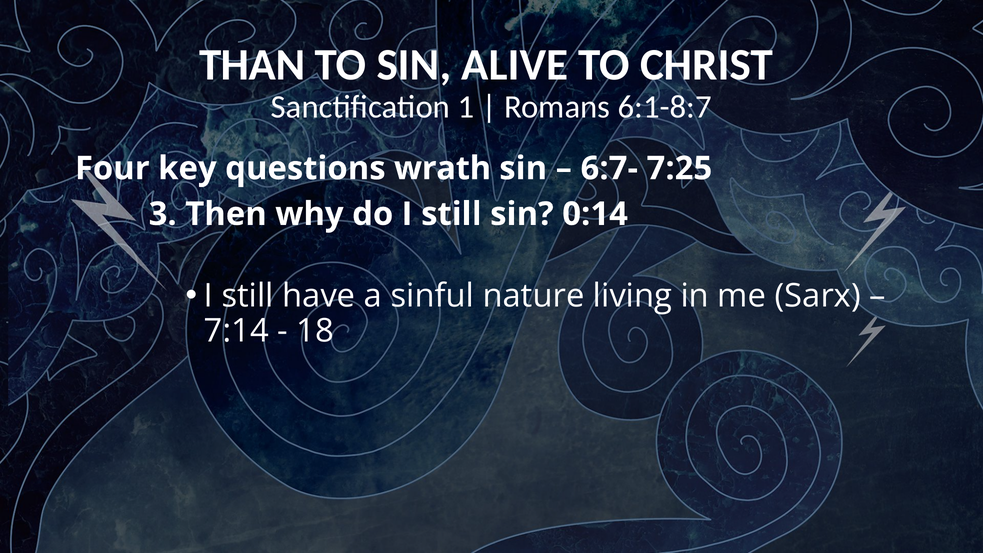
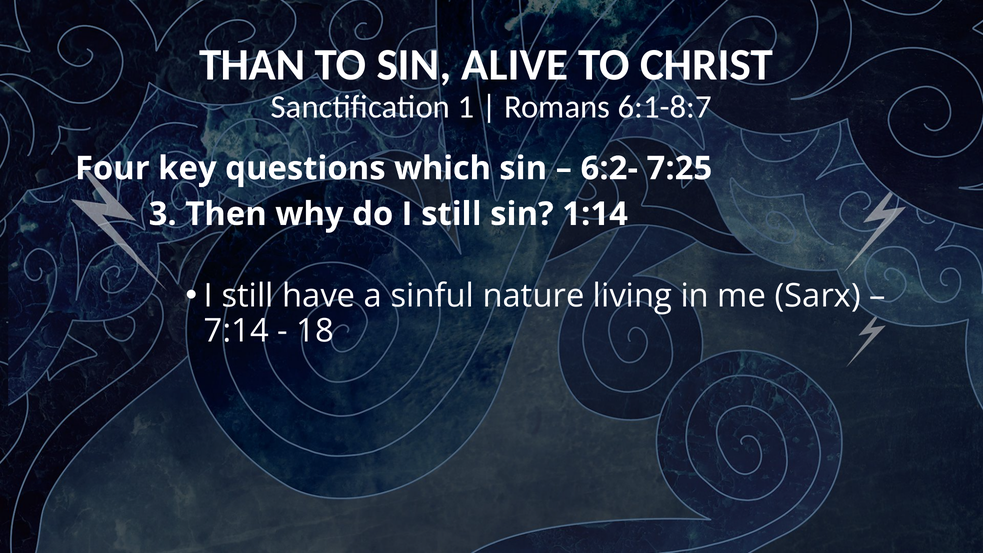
wrath: wrath -> which (443, 168)
6:7-: 6:7- -> 6:2- (609, 168)
0:14: 0:14 -> 1:14 (595, 214)
